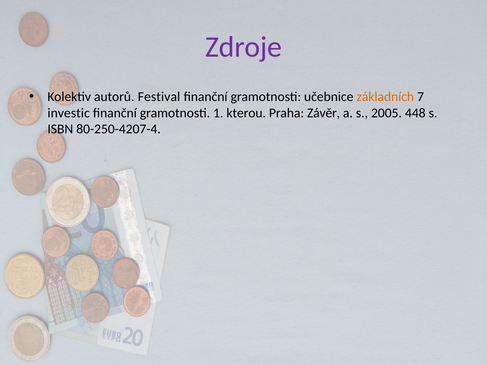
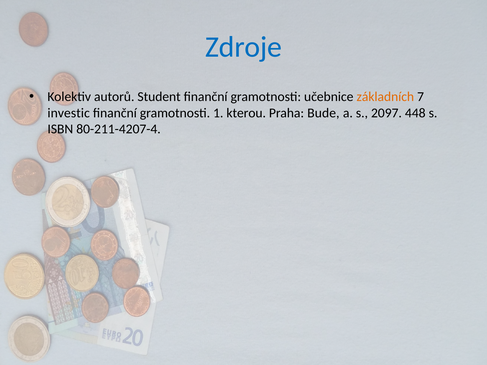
Zdroje colour: purple -> blue (243, 47)
Festival: Festival -> Student (159, 97)
Závěr: Závěr -> Bude (323, 113)
2005: 2005 -> 2097 (386, 113)
80-250-4207-4: 80-250-4207-4 -> 80-211-4207-4 (118, 129)
